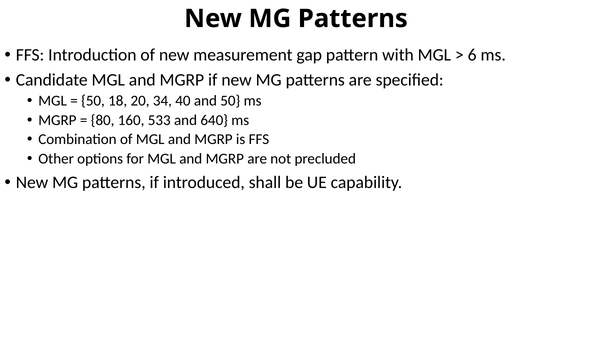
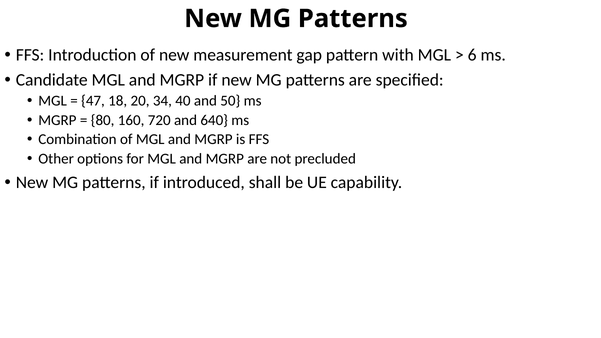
50: 50 -> 47 (93, 101)
533: 533 -> 720 (159, 120)
